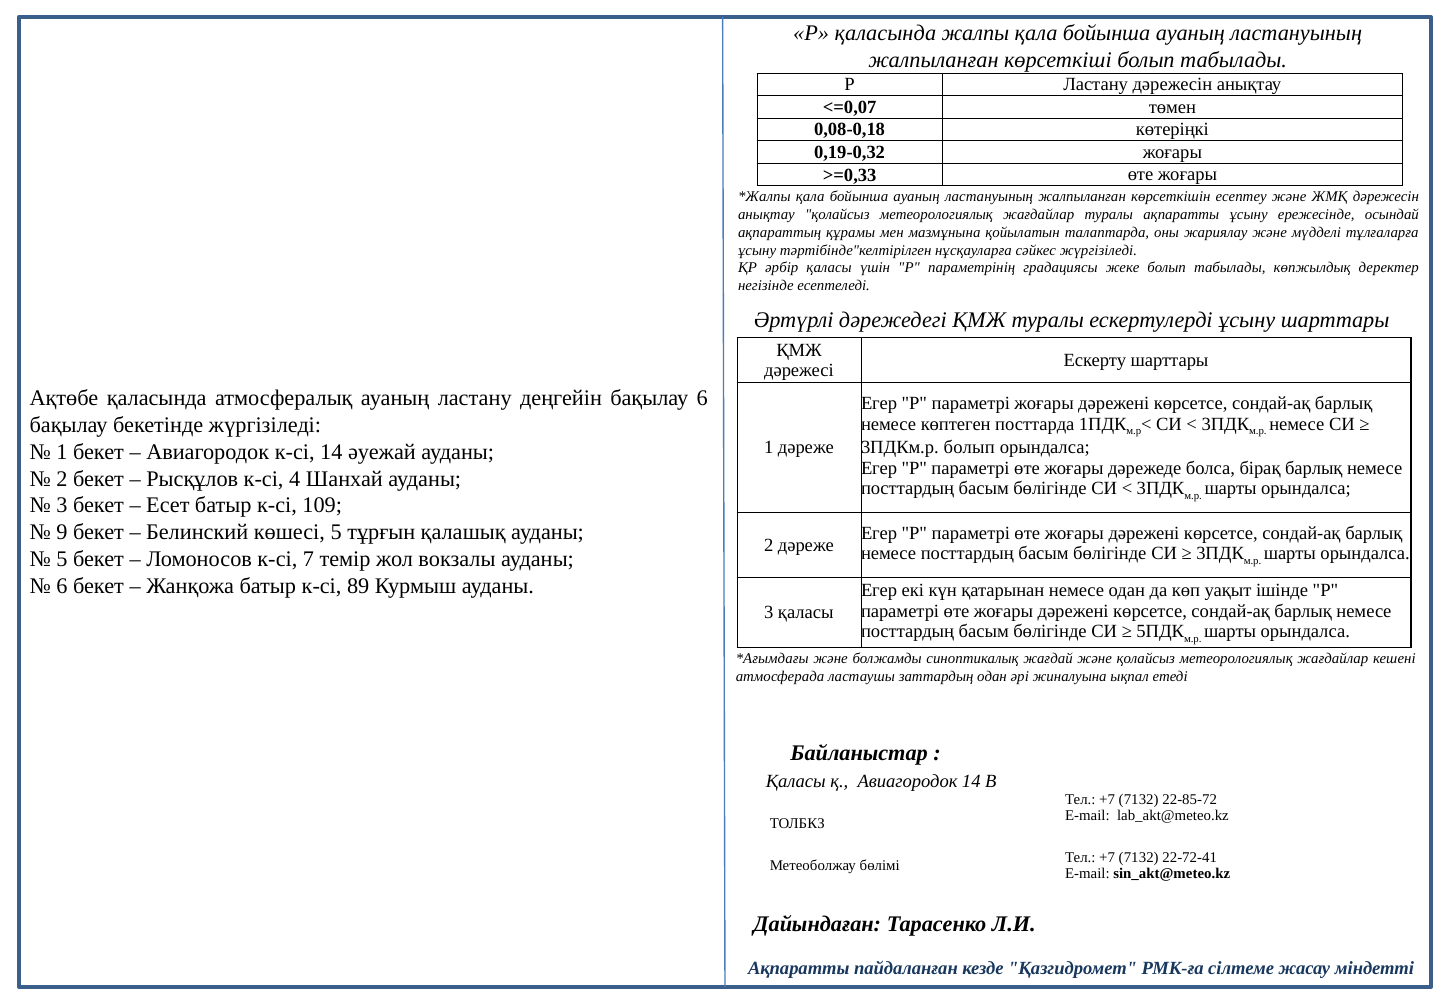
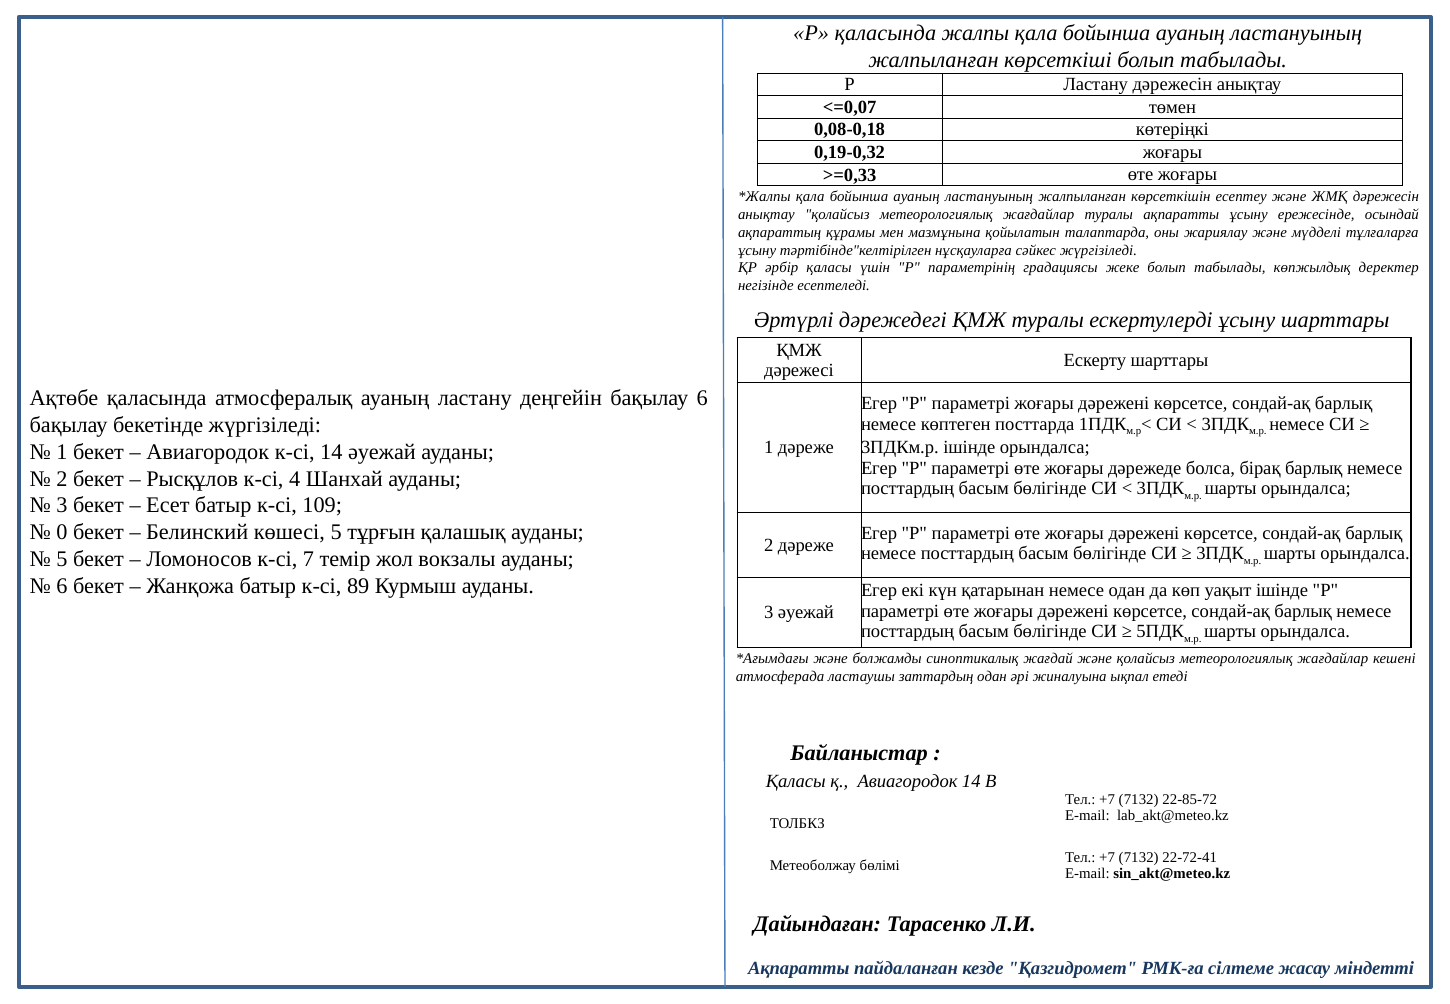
3ПДКм.р болып: болып -> ішінде (969, 447)
9: 9 -> 0 (62, 532)
3 қаласы: қаласы -> әуежай (806, 612)
